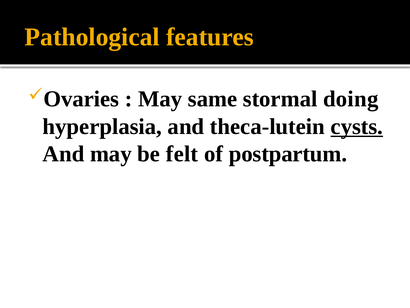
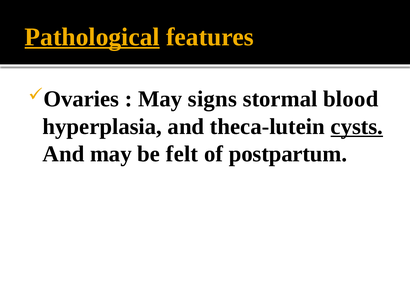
Pathological underline: none -> present (92, 37)
same: same -> signs (212, 99)
doing: doing -> blood (351, 99)
